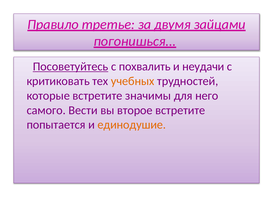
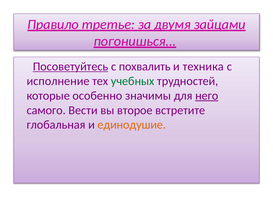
неудачи: неудачи -> техника (203, 66)
критиковать: критиковать -> исполнение (58, 81)
учебных colour: orange -> green (133, 81)
которые встретите: встретите -> особенно (97, 96)
него underline: none -> present (207, 96)
попытается: попытается -> глобальная (56, 125)
